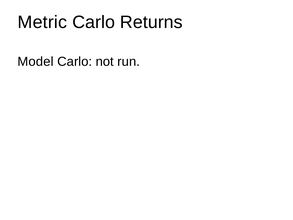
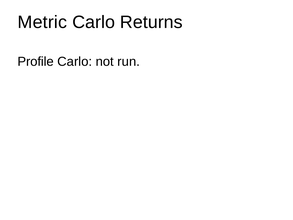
Model: Model -> Profile (36, 61)
